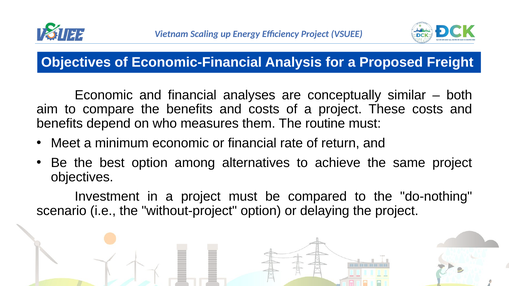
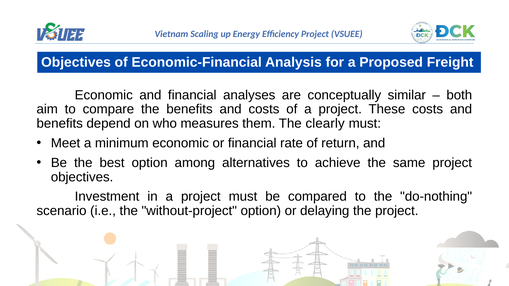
routine: routine -> clearly (325, 124)
